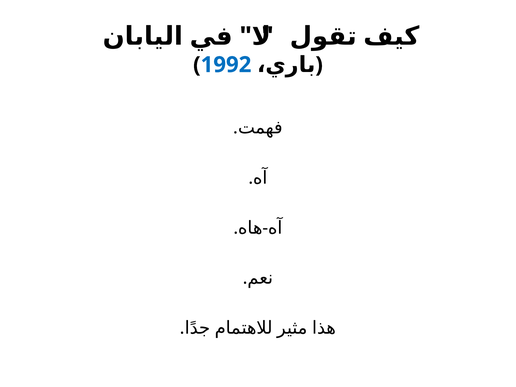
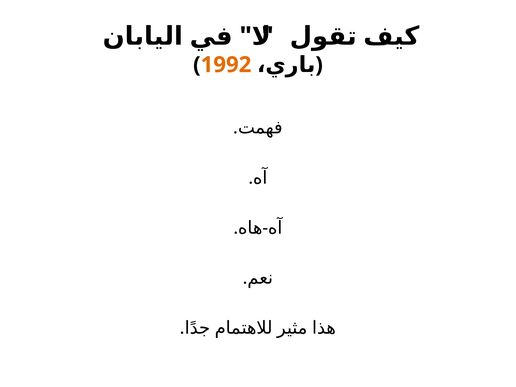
1992 colour: blue -> orange (226, 65)
